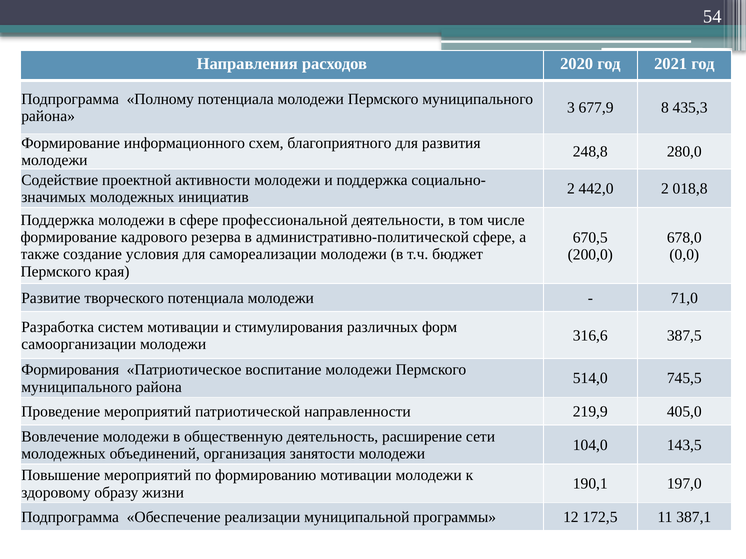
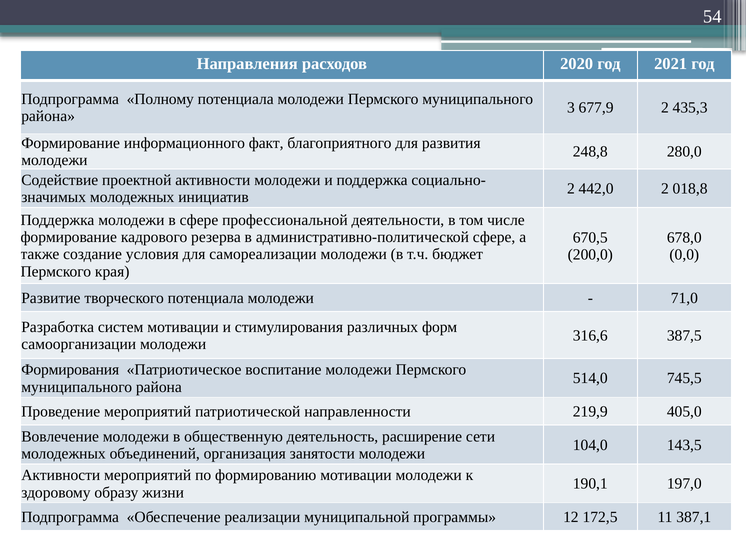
677,9 8: 8 -> 2 (665, 108)
схем: схем -> факт (266, 143)
Повышение: Повышение -> Активности (61, 476)
